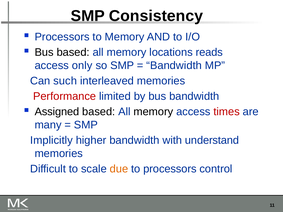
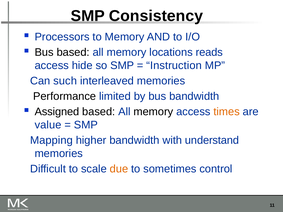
only: only -> hide (82, 66)
Bandwidth: Bandwidth -> Instruction (174, 66)
Performance colour: red -> black (65, 96)
times colour: red -> orange (227, 112)
many: many -> value (48, 125)
Implicitly: Implicitly -> Mapping (51, 140)
to processors: processors -> sometimes (170, 169)
